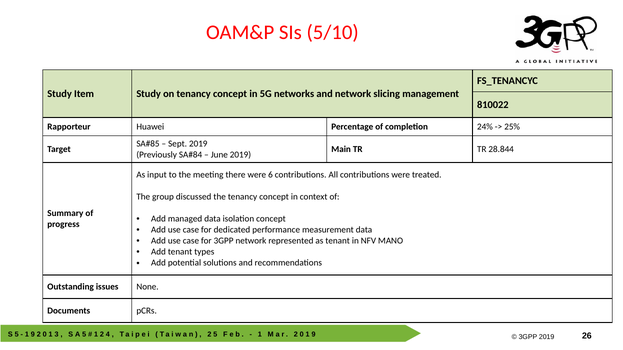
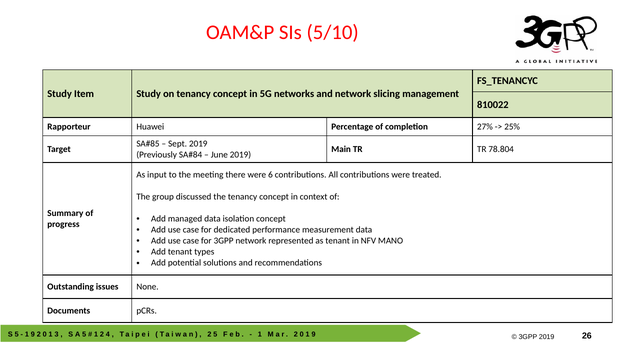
24%: 24% -> 27% (485, 127)
28.844: 28.844 -> 78.804 (501, 149)
